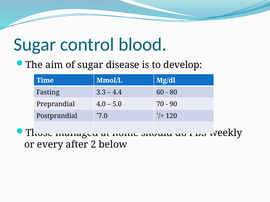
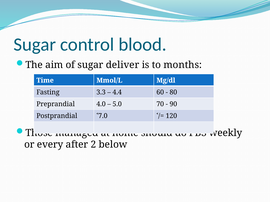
disease: disease -> deliver (123, 65)
develop: develop -> months (183, 65)
